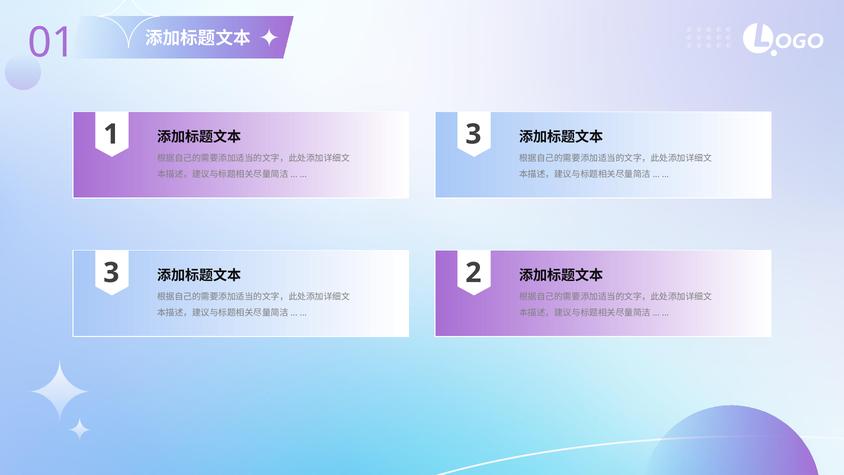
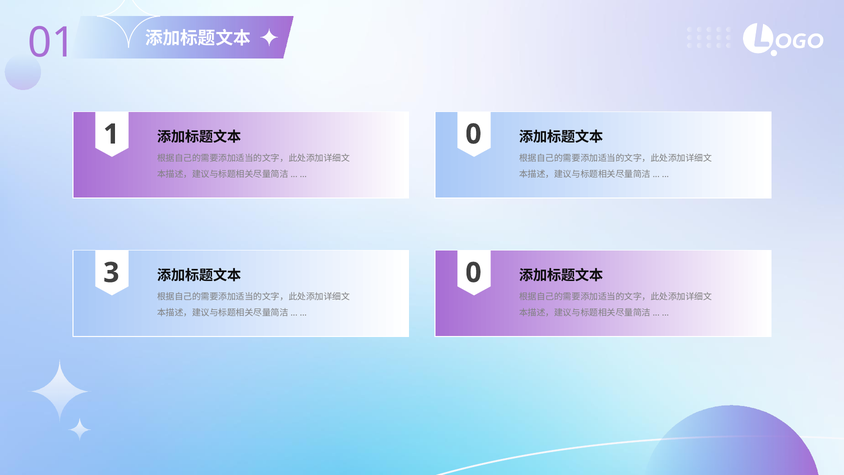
3: 3 -> 0 (473, 134)
2: 2 -> 0 (473, 273)
